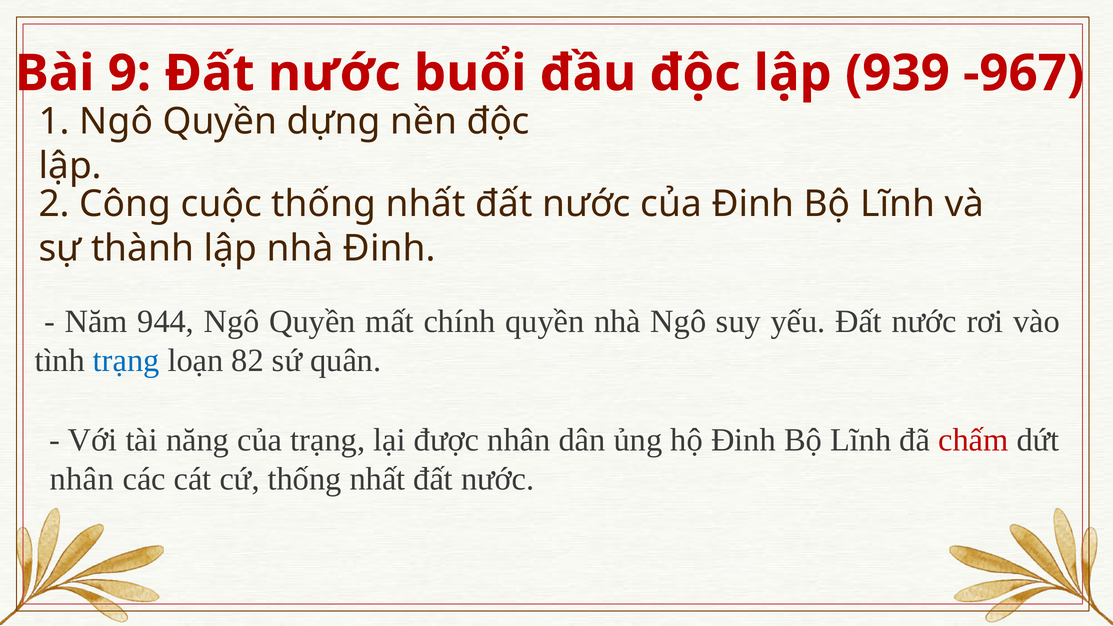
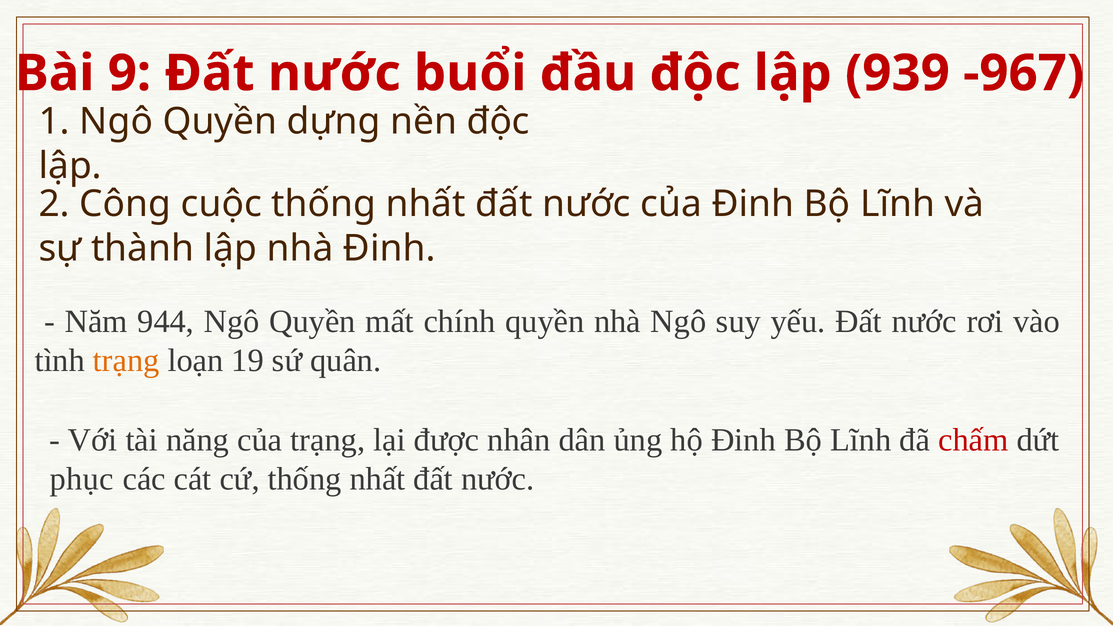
trạng colour: blue -> orange (126, 361)
82: 82 -> 19 (248, 361)
nhân: nhân -> phục (82, 479)
